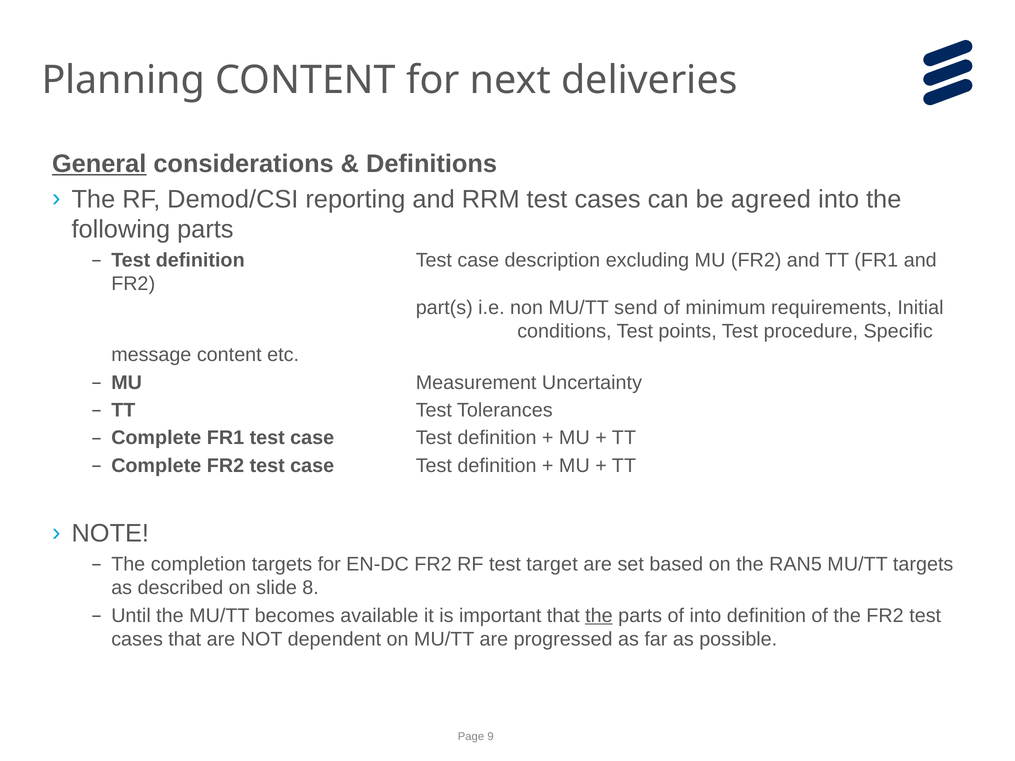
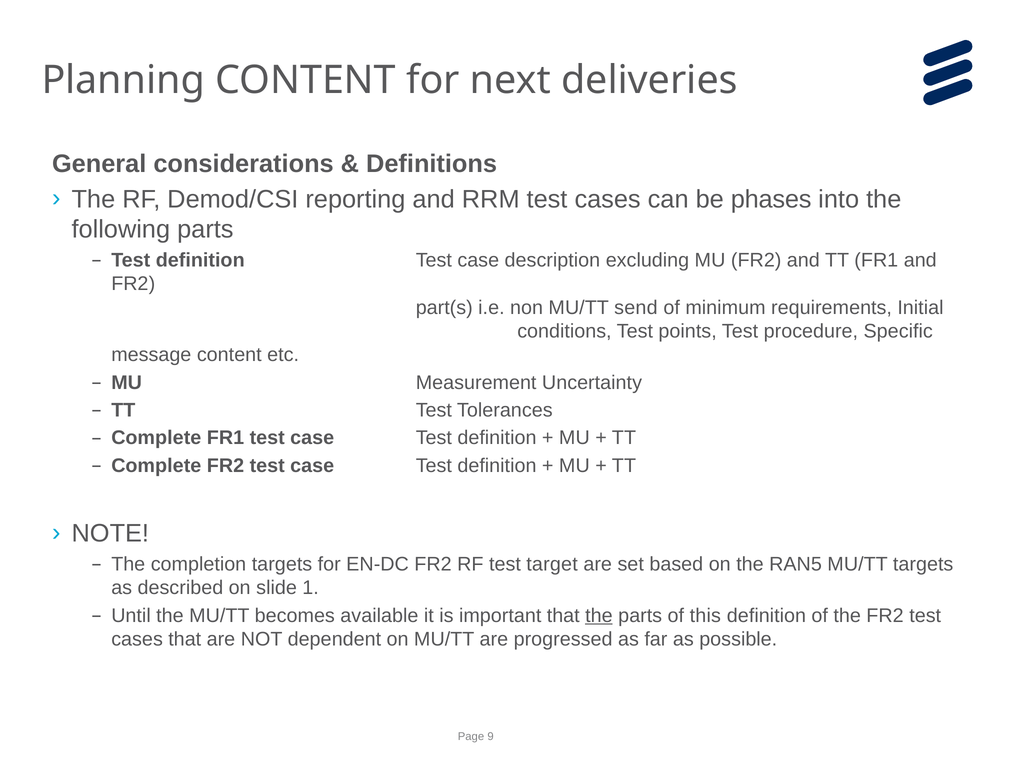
General underline: present -> none (99, 164)
agreed: agreed -> phases (771, 199)
8: 8 -> 1 (311, 588)
of into: into -> this (705, 616)
